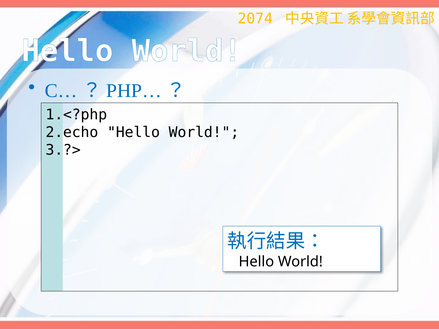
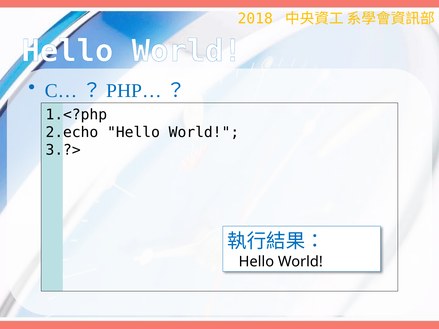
2074: 2074 -> 2018 (255, 19)
